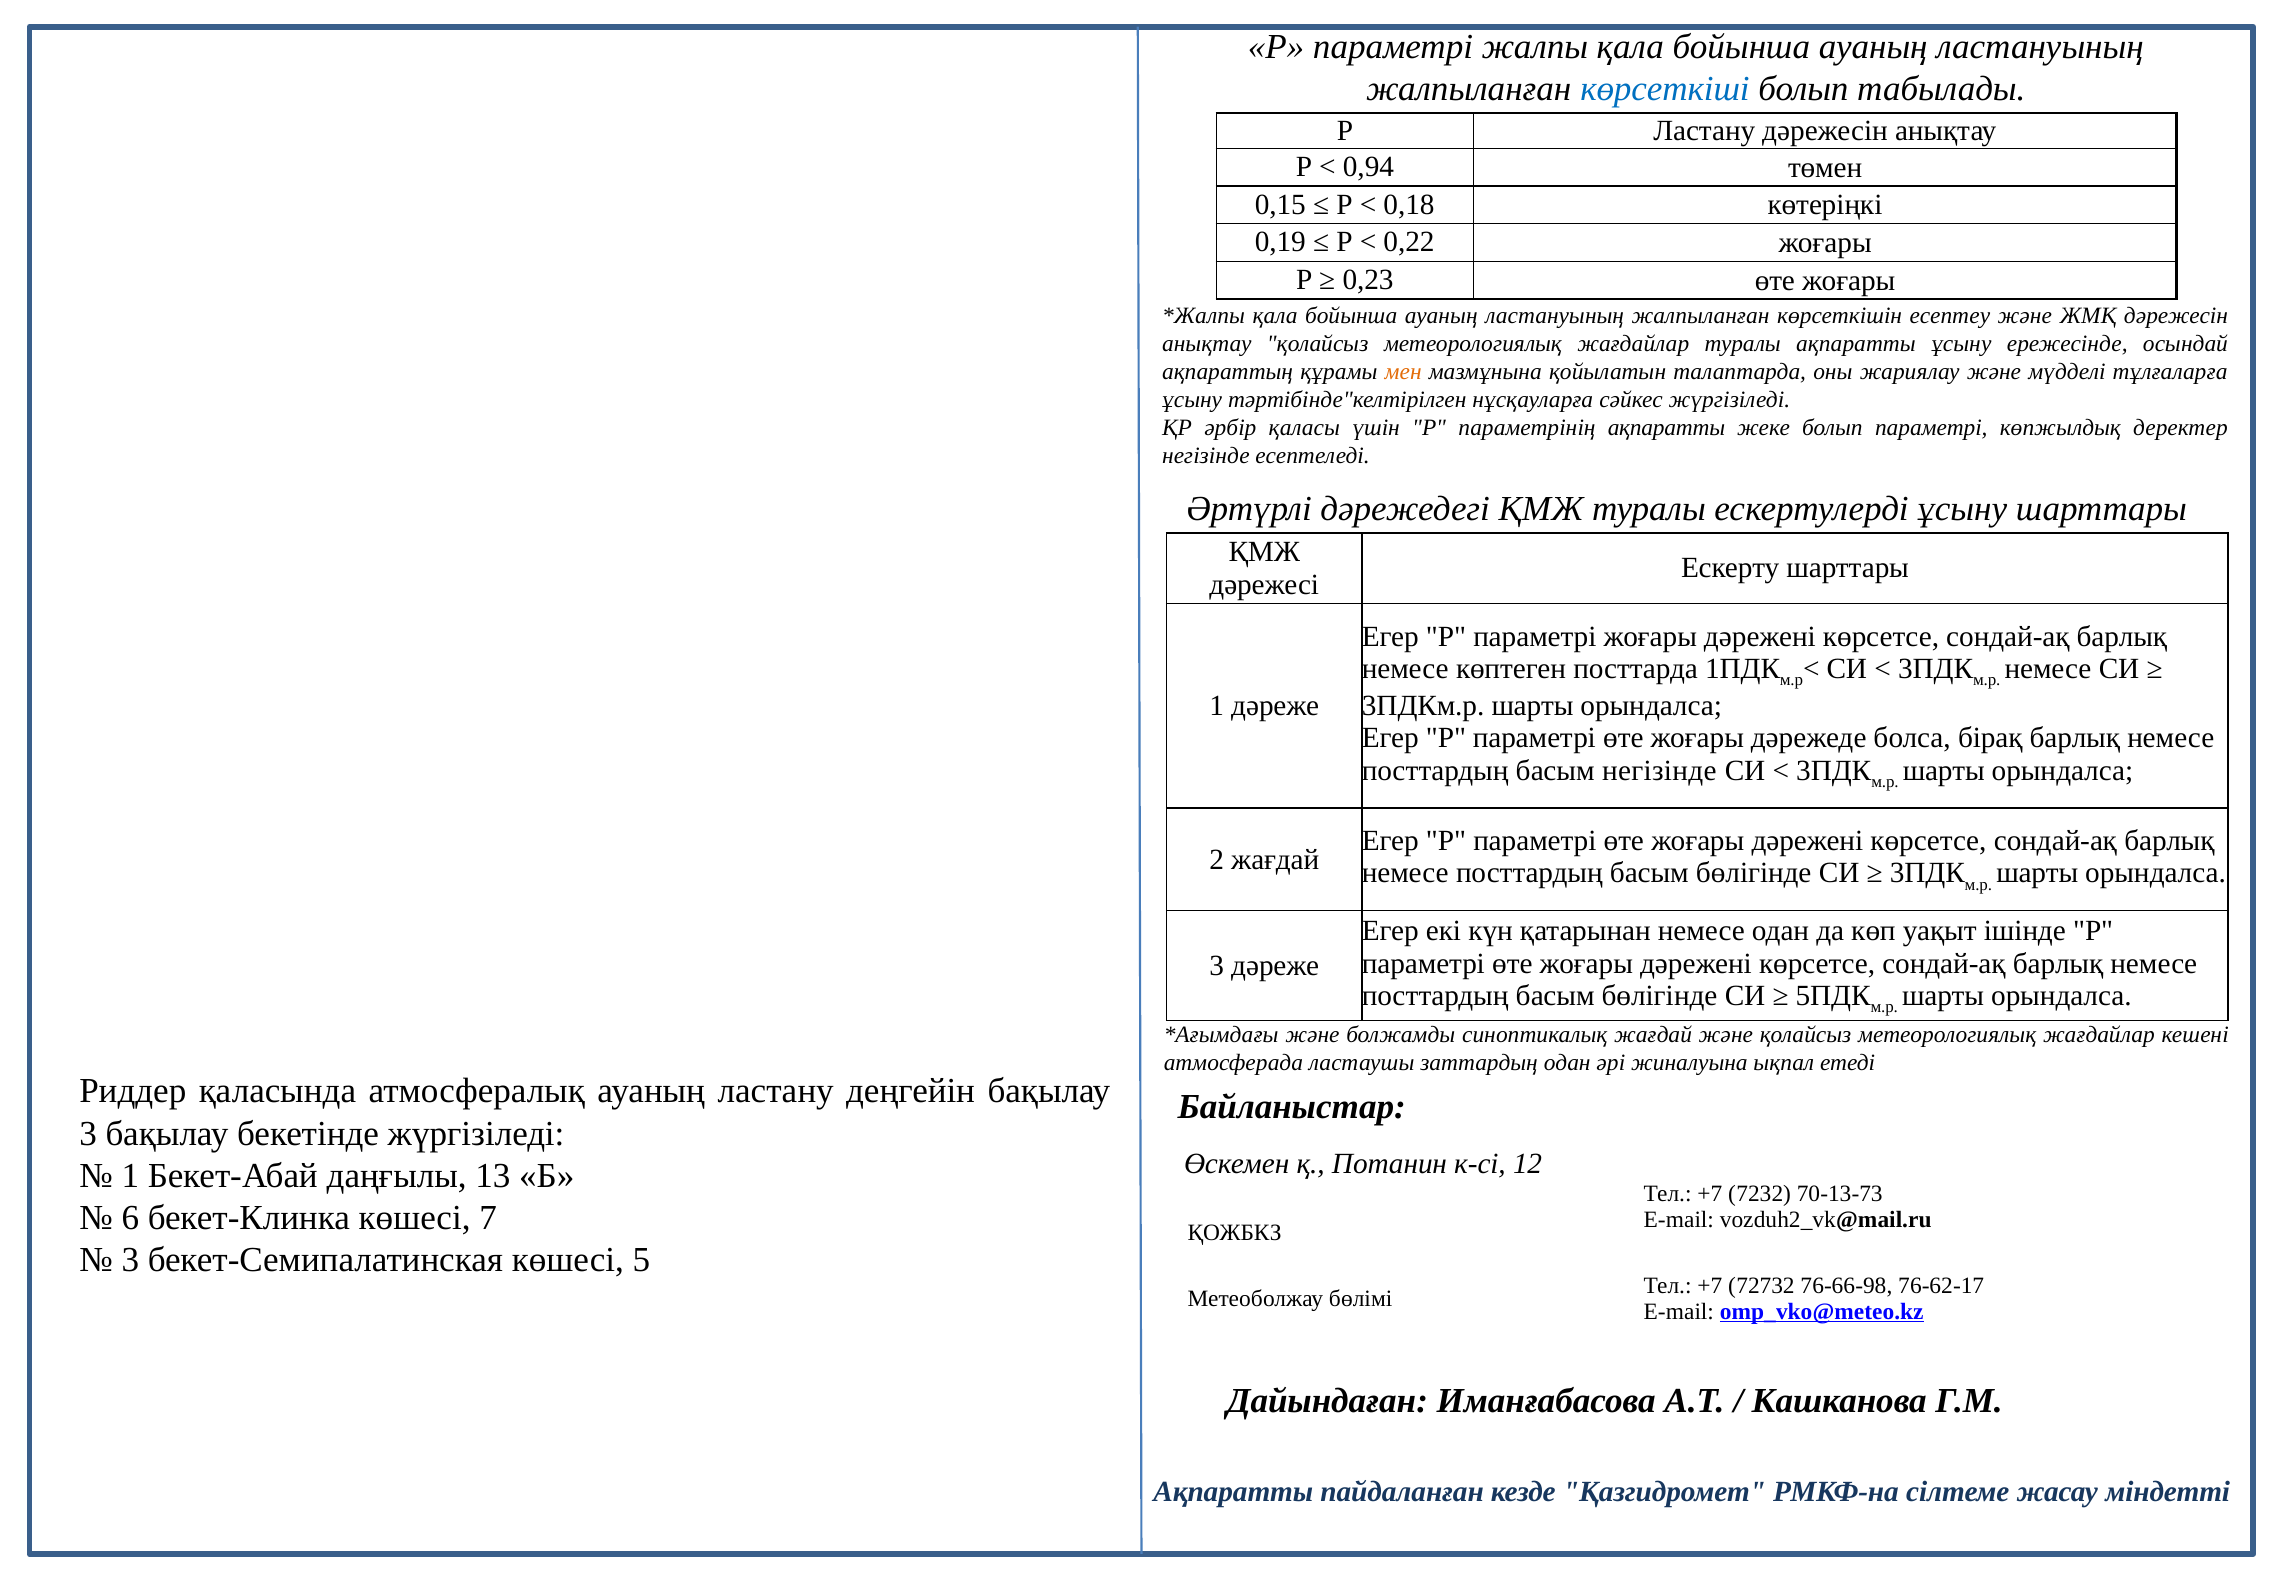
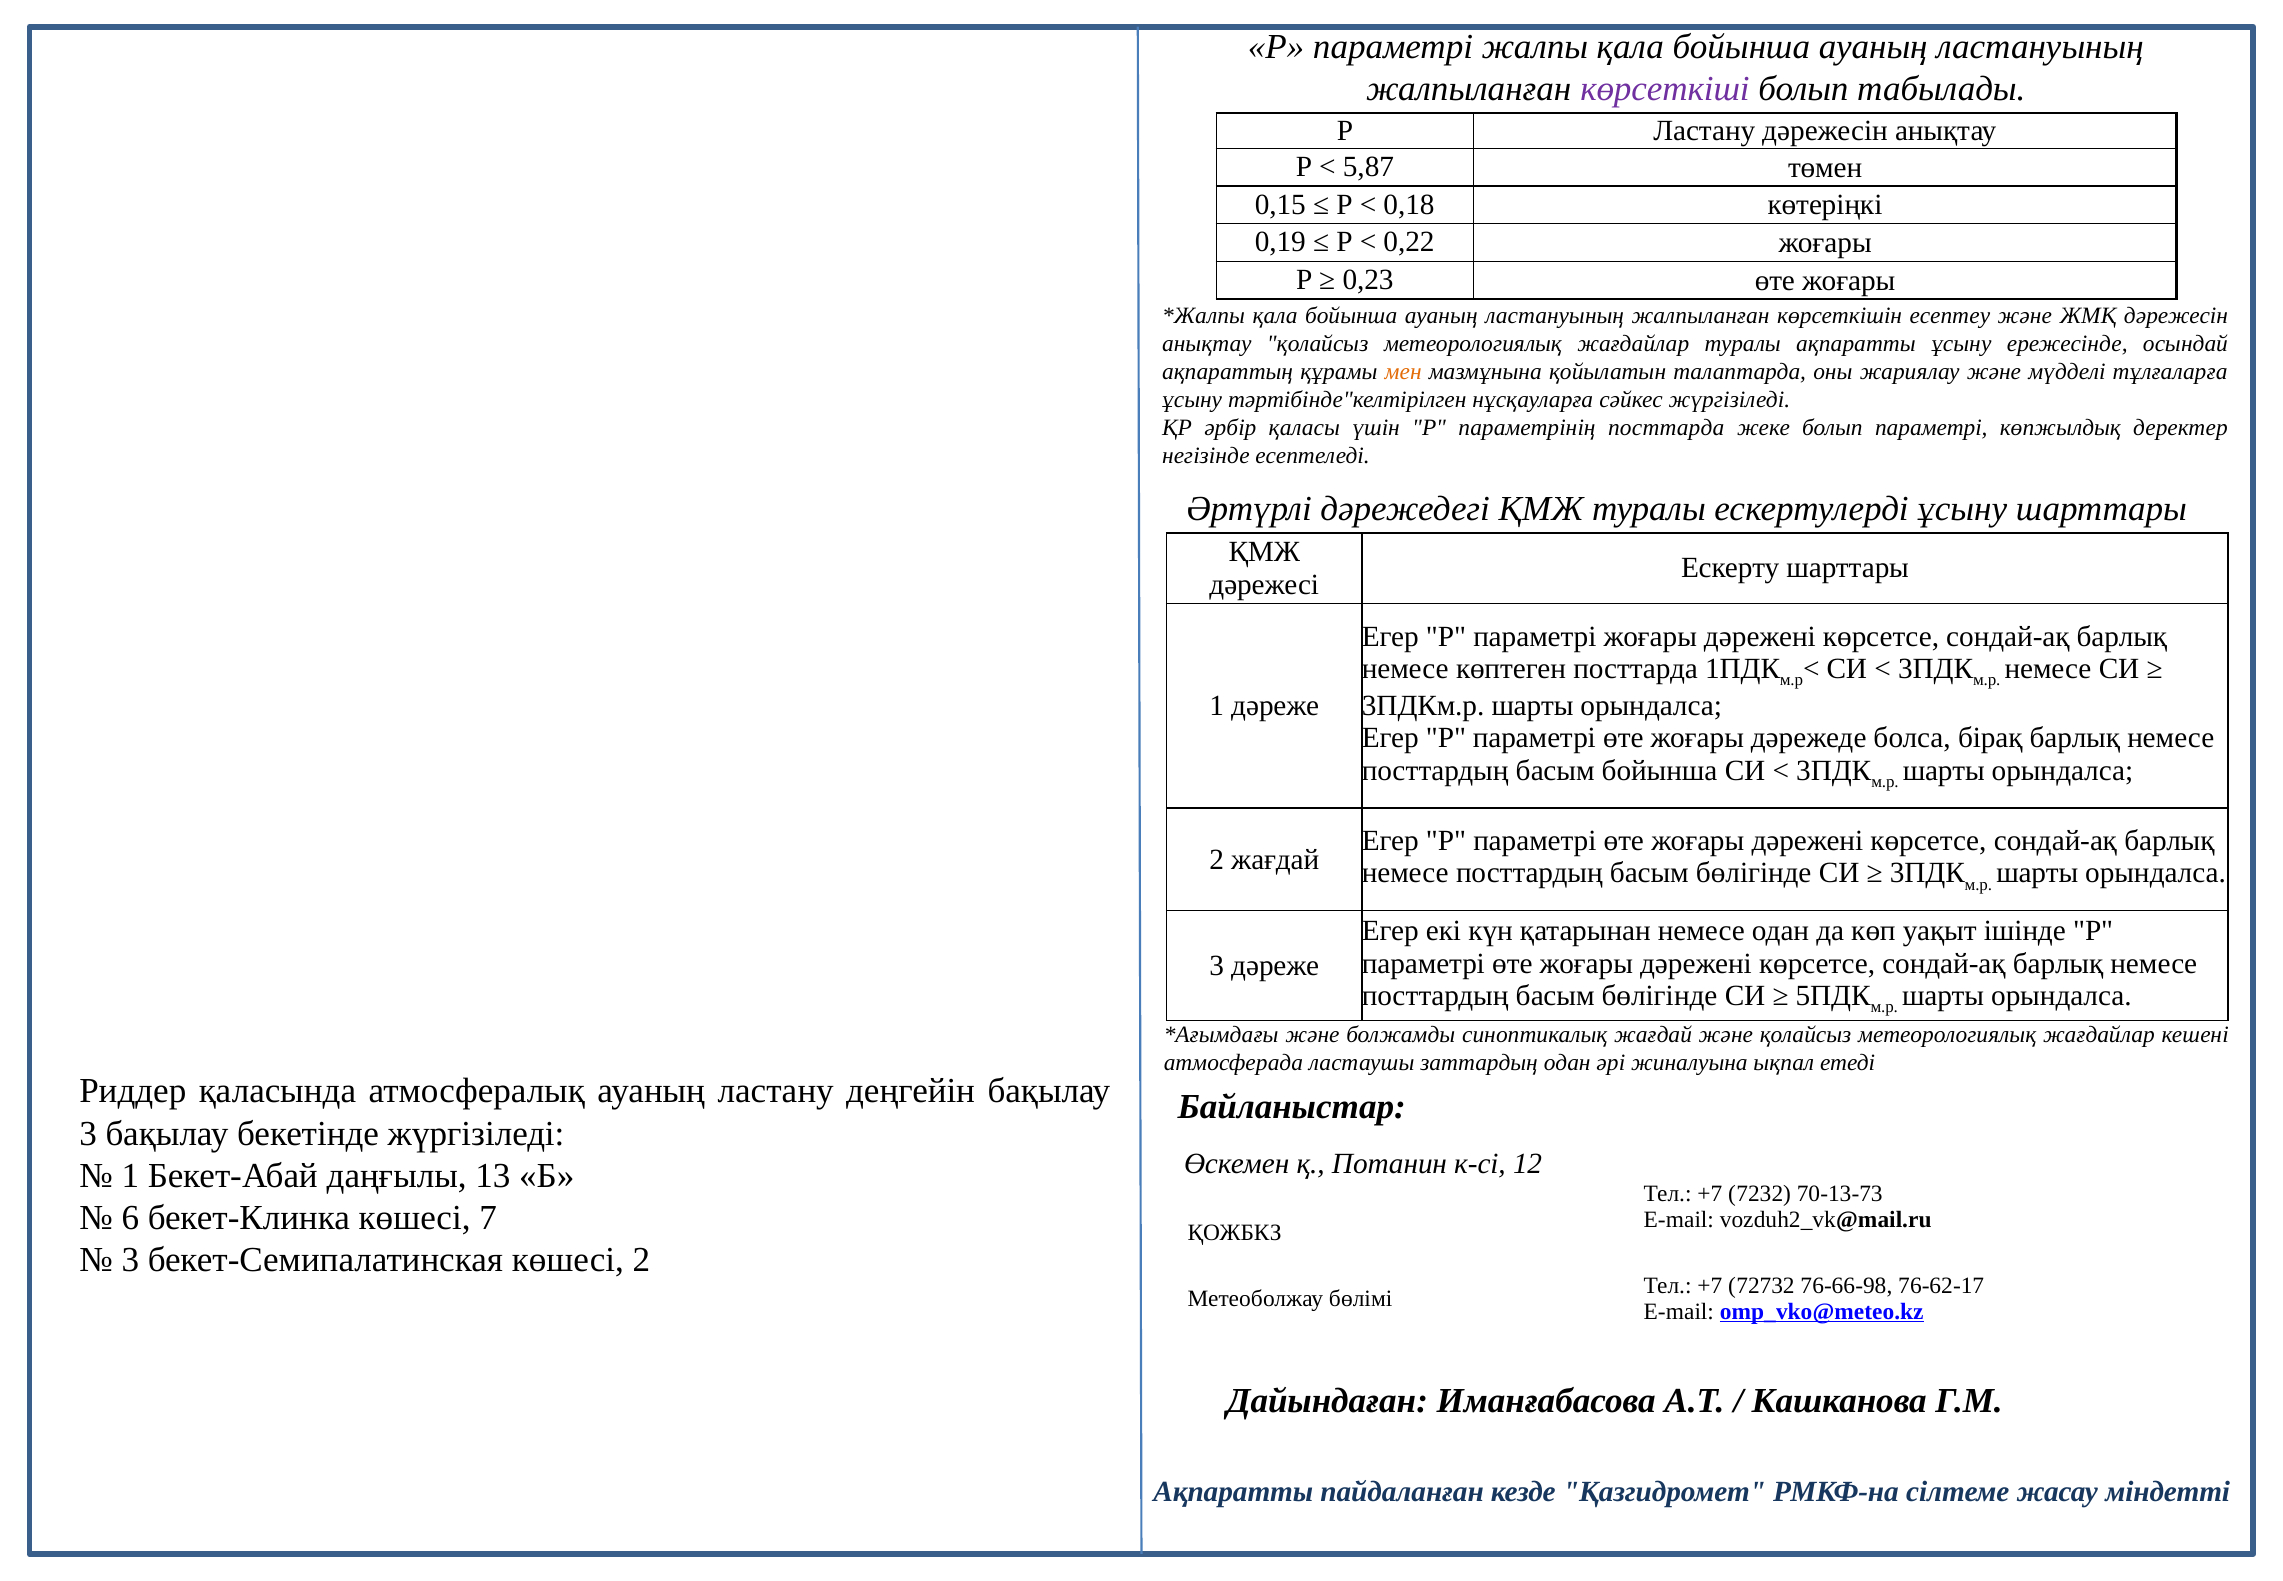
көрсеткіші colour: blue -> purple (1665, 89)
0,94: 0,94 -> 5,87 (1368, 167)
параметрінің ақпаратты: ақпаратты -> посттарда (1666, 427)
басым негізінде: негізінде -> бойынша (1660, 770)
көшесі 5: 5 -> 2 (641, 1260)
